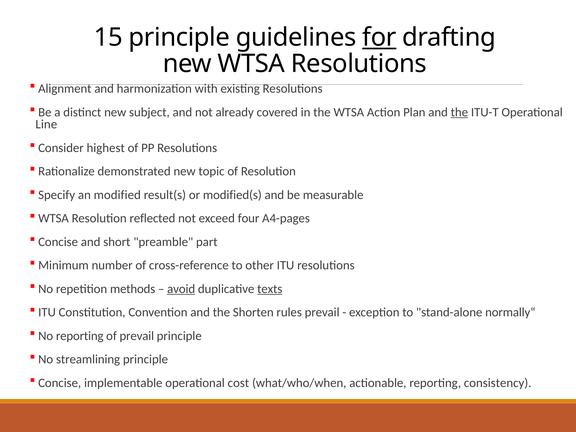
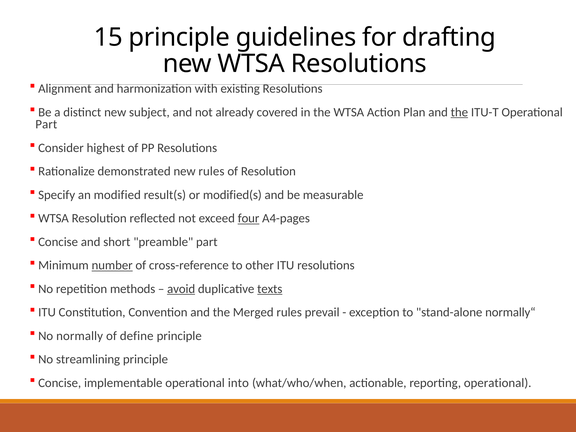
for underline: present -> none (379, 37)
Line: Line -> Part (46, 124)
new topic: topic -> rules (211, 171)
four underline: none -> present (249, 218)
number underline: none -> present (112, 265)
Shorten: Shorten -> Merged (253, 312)
No reporting: reporting -> normally (80, 336)
of prevail: prevail -> define (137, 336)
cost: cost -> into (238, 383)
reporting consistency: consistency -> operational (498, 383)
